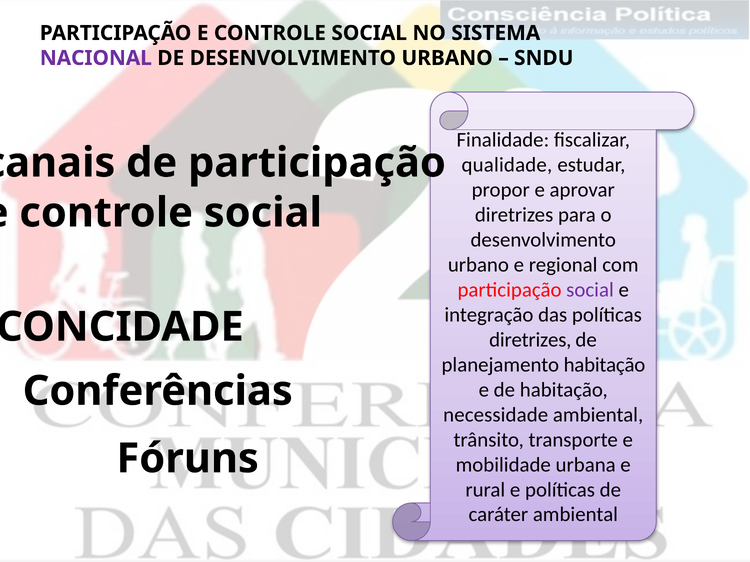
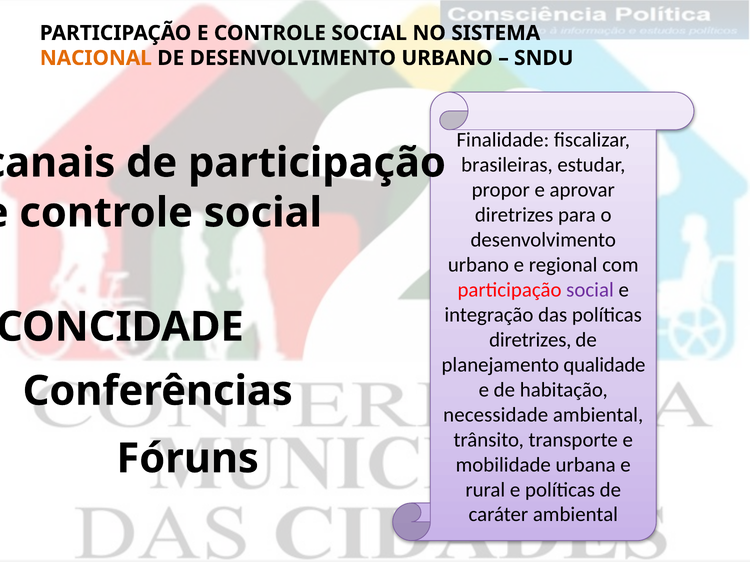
NACIONAL colour: purple -> orange (96, 58)
qualidade: qualidade -> brasileiras (507, 165)
planejamento habitação: habitação -> qualidade (604, 365)
